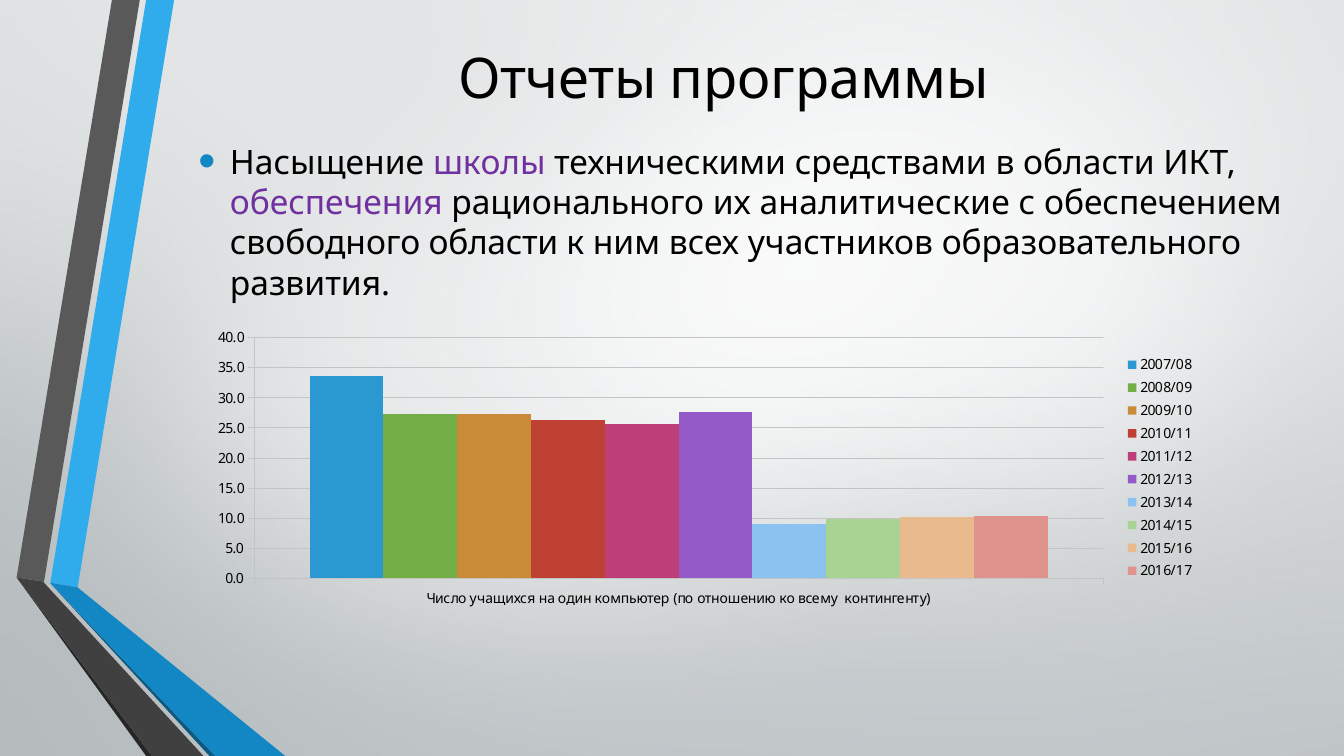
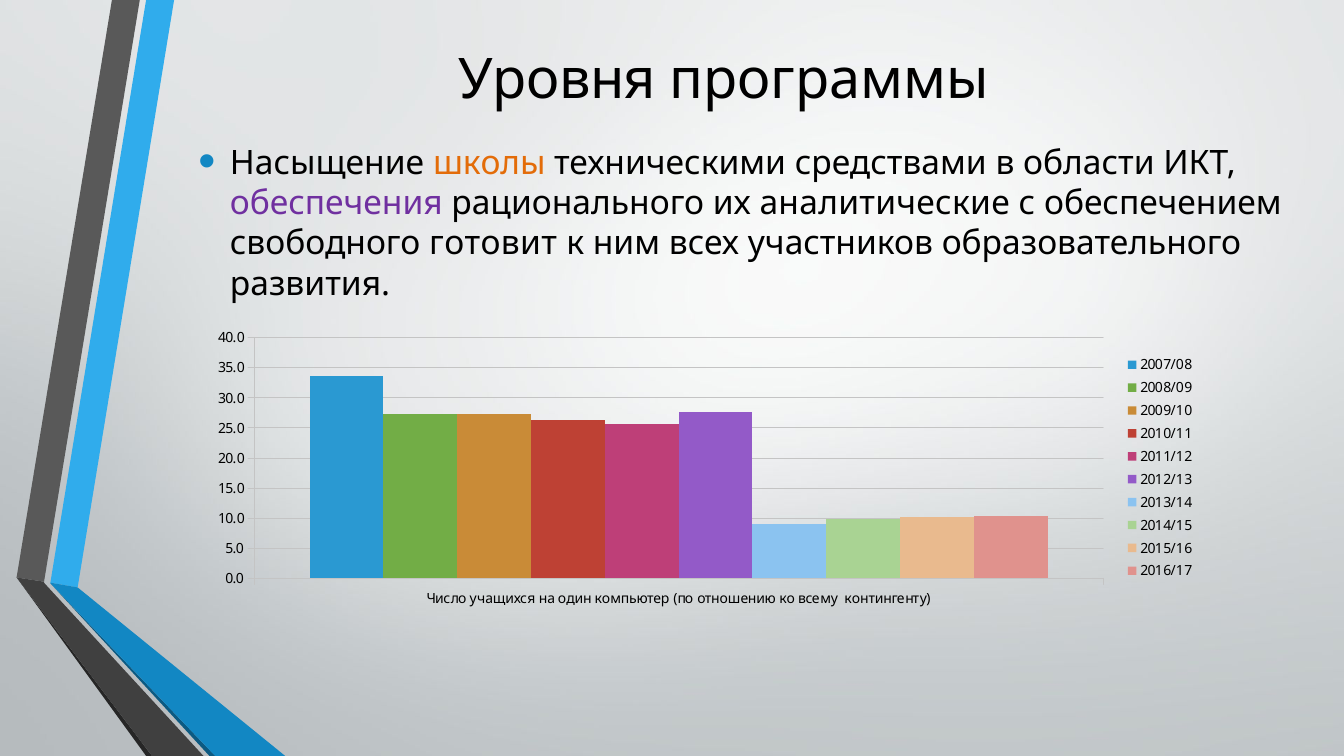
Отчеты: Отчеты -> Уровня (558, 80)
школы colour: purple -> orange (489, 163)
свободного области: области -> готовит (493, 244)
